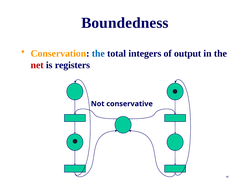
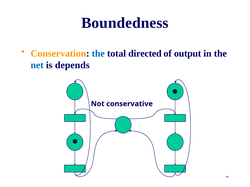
integers: integers -> directed (145, 54)
net colour: red -> blue (37, 65)
registers: registers -> depends (72, 65)
